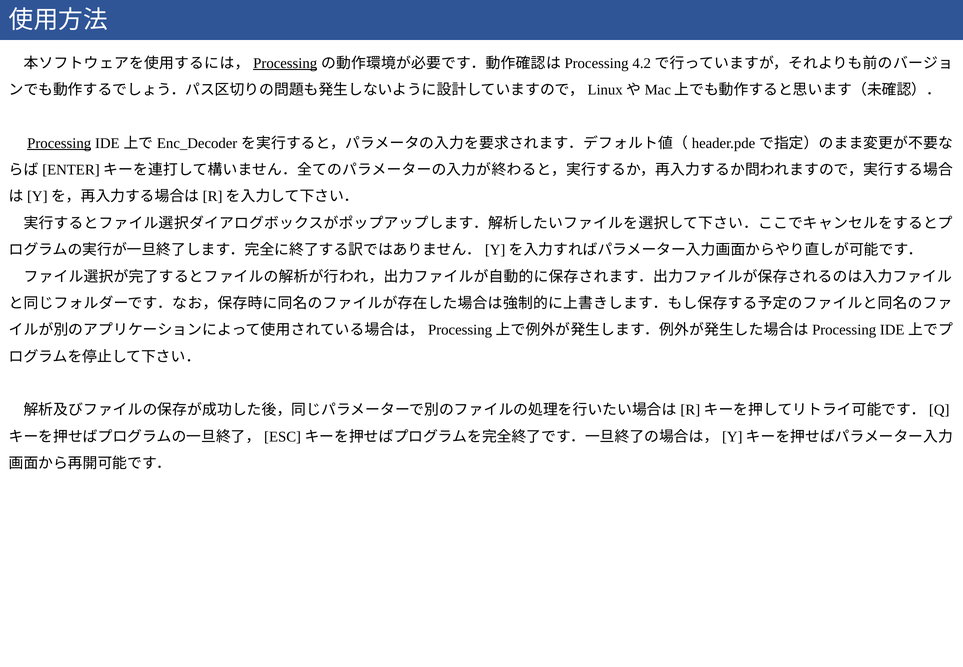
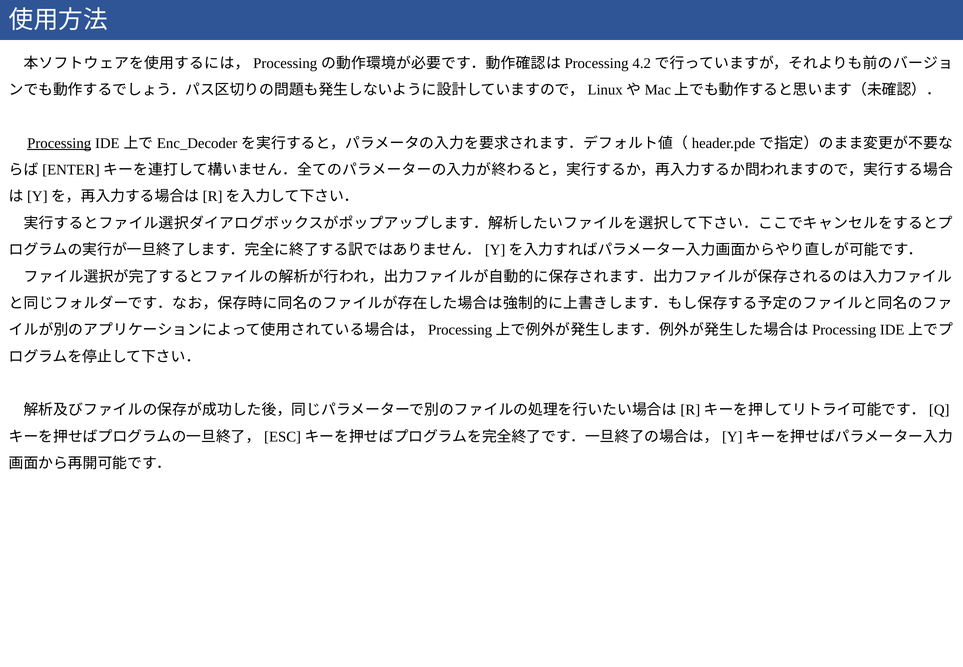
Processing underline: present -> none (285, 63)
